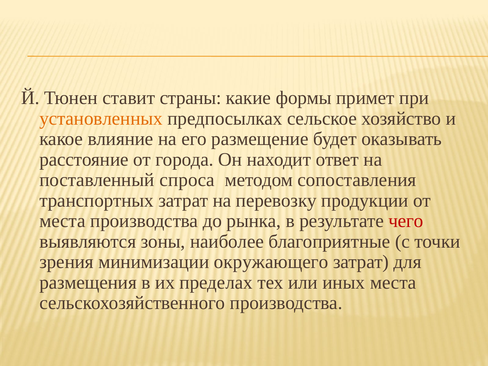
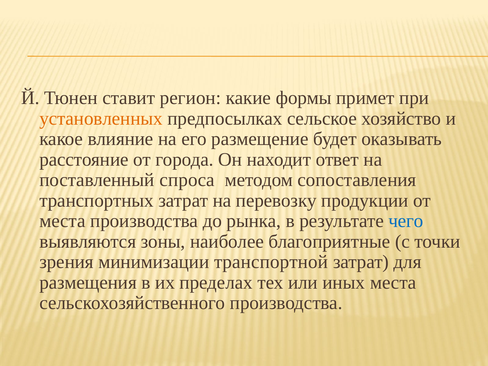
страны: страны -> регион (190, 98)
чего colour: red -> blue (406, 221)
окружающего: окружающего -> транспортной (271, 262)
